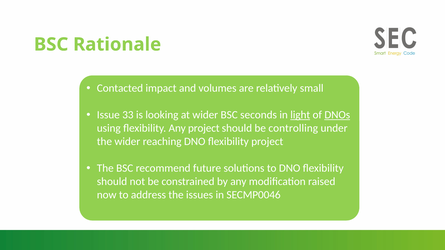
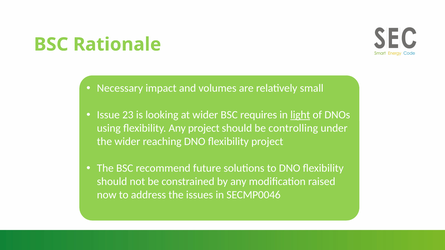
Contacted: Contacted -> Necessary (120, 88)
33: 33 -> 23 (128, 115)
seconds: seconds -> requires (259, 115)
DNOs underline: present -> none (337, 115)
